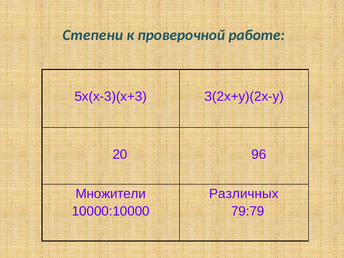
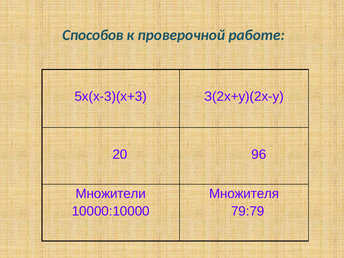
Степени: Степени -> Способов (93, 35)
Различных: Различных -> Множителя (244, 194)
